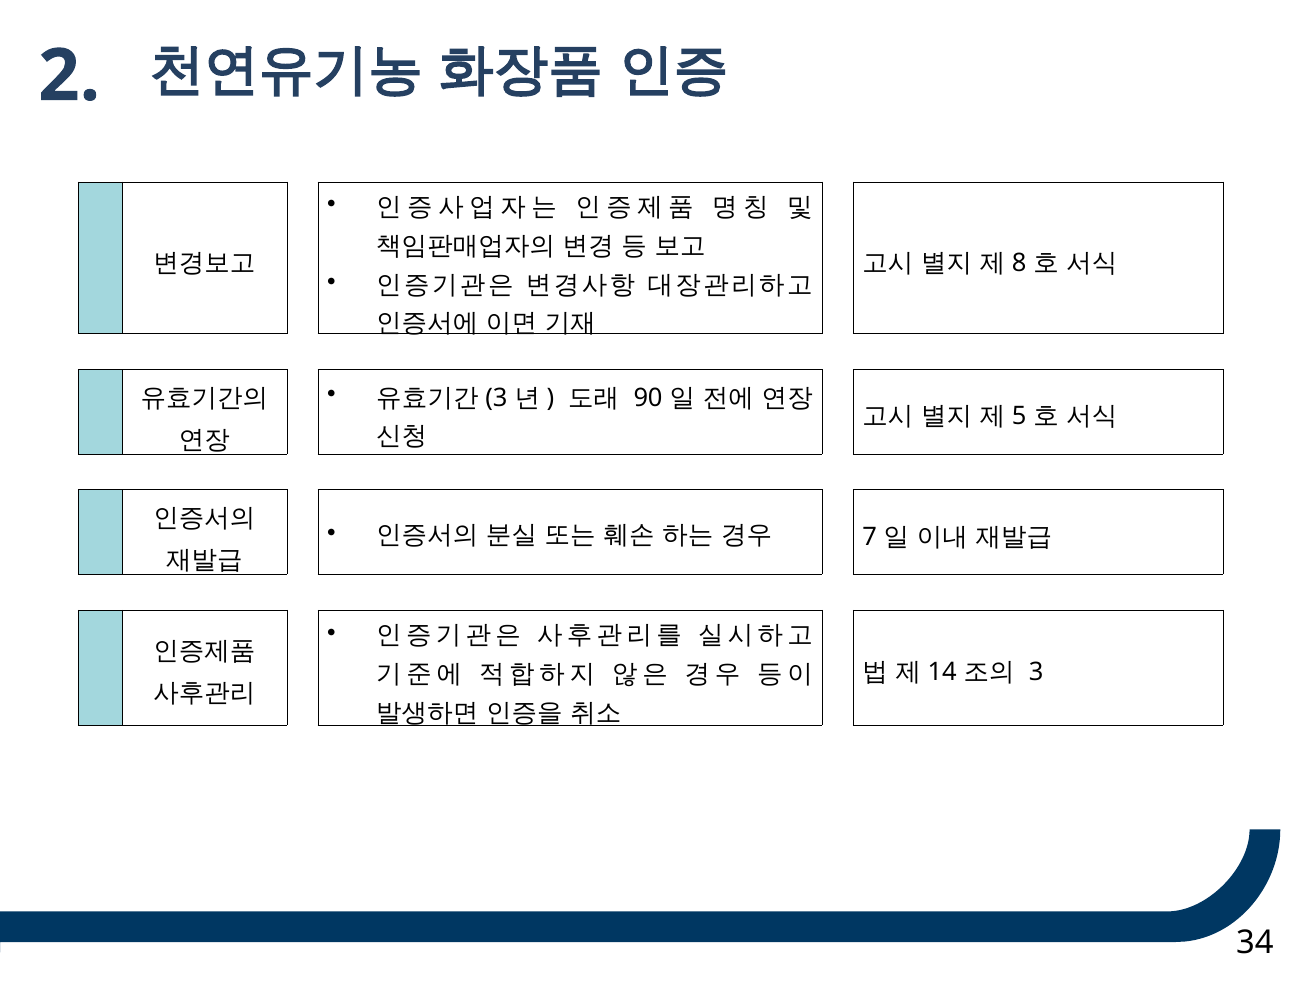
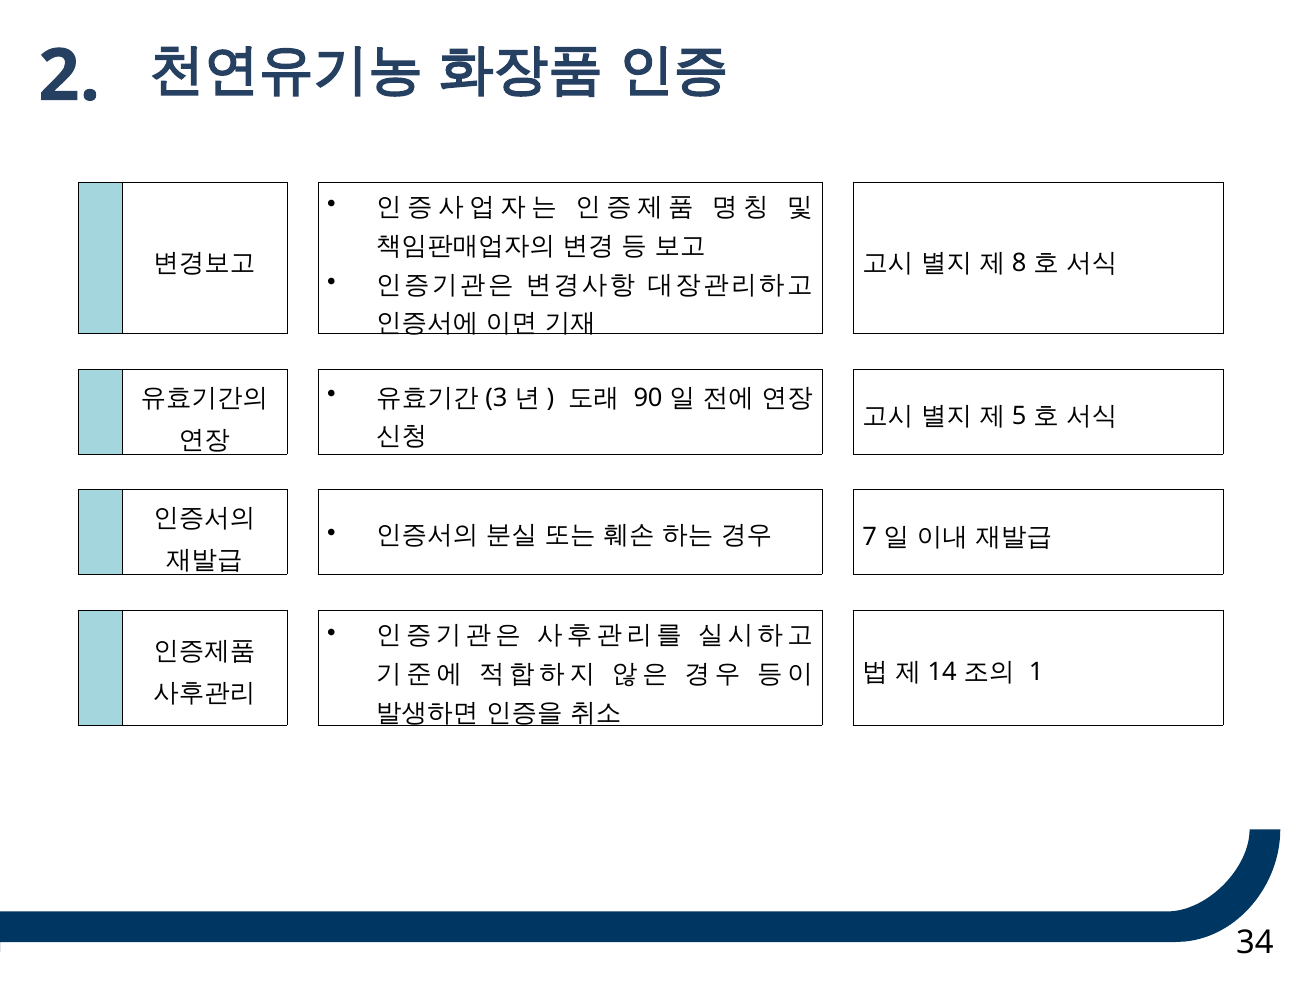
3: 3 -> 1 (1036, 673)
